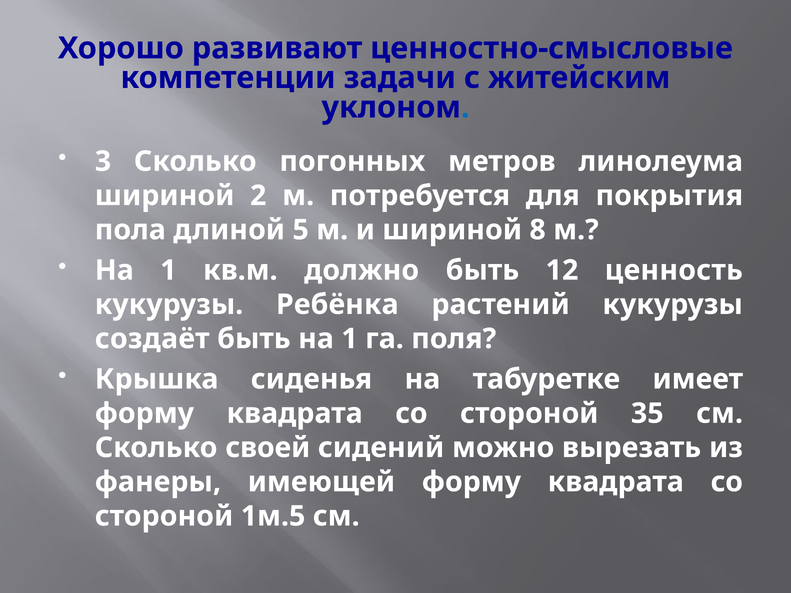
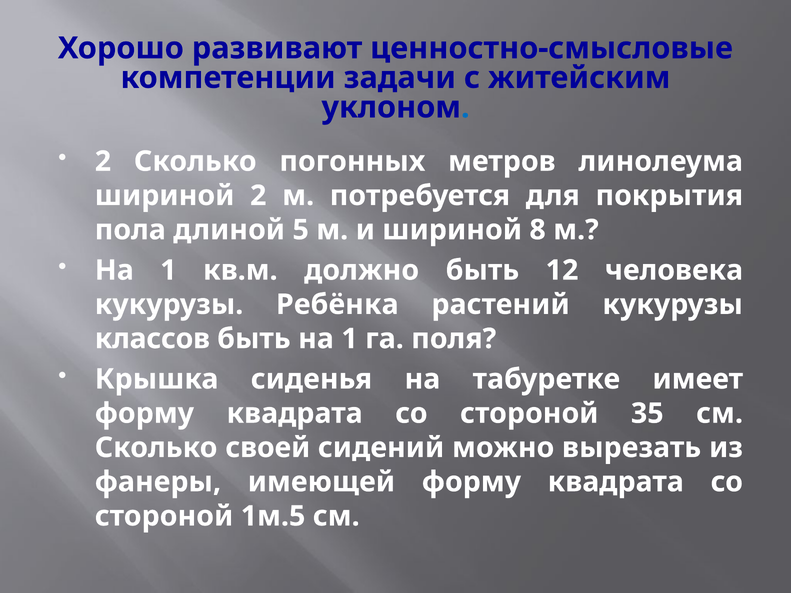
3: 3 -> 2 (103, 161)
ценность: ценность -> человека (674, 270)
создаёт: создаёт -> классов (152, 339)
